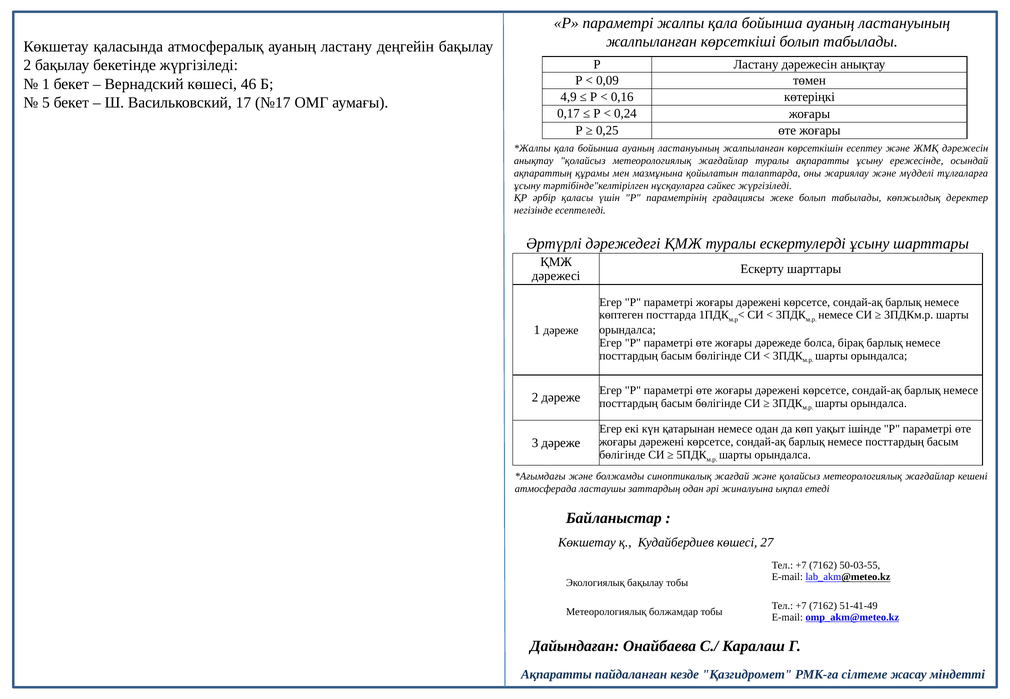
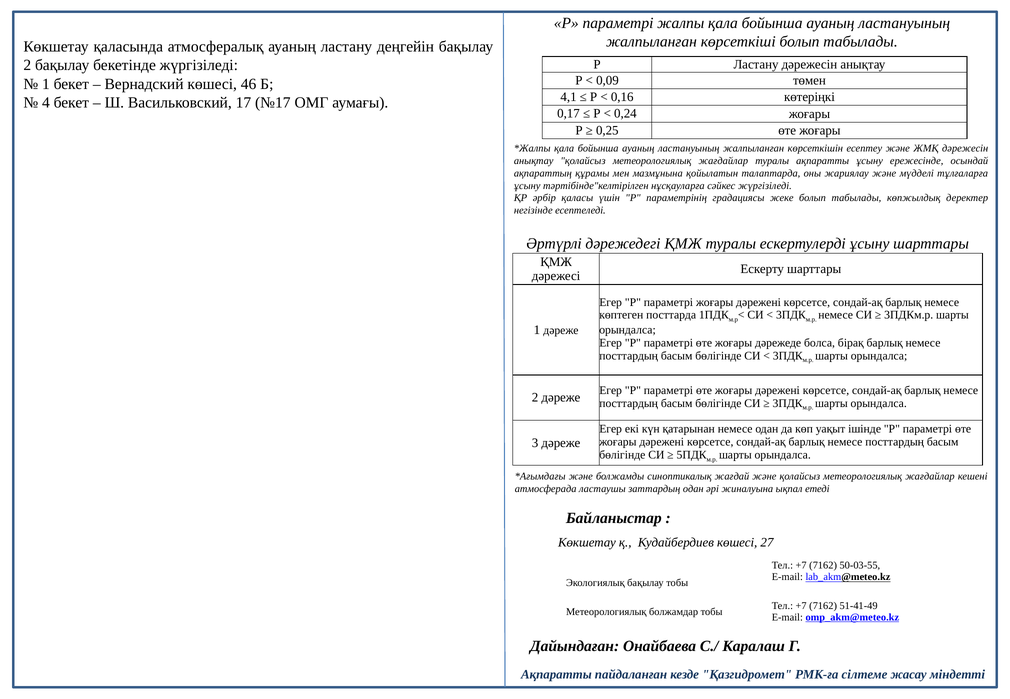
4,9: 4,9 -> 4,1 (569, 97)
5: 5 -> 4 (46, 103)
